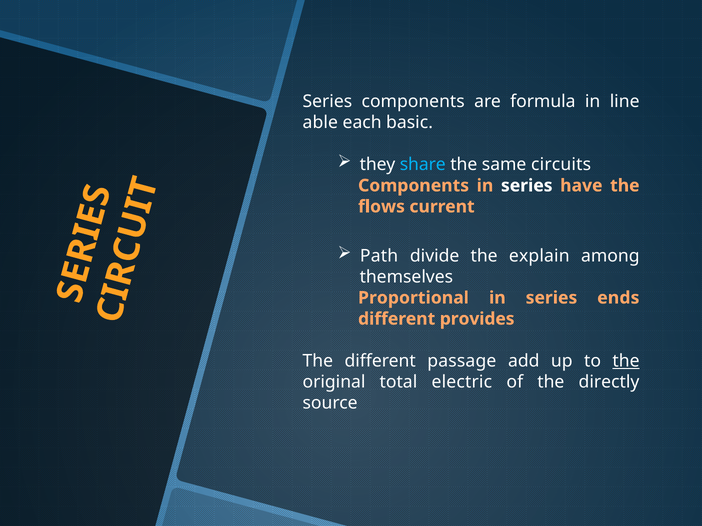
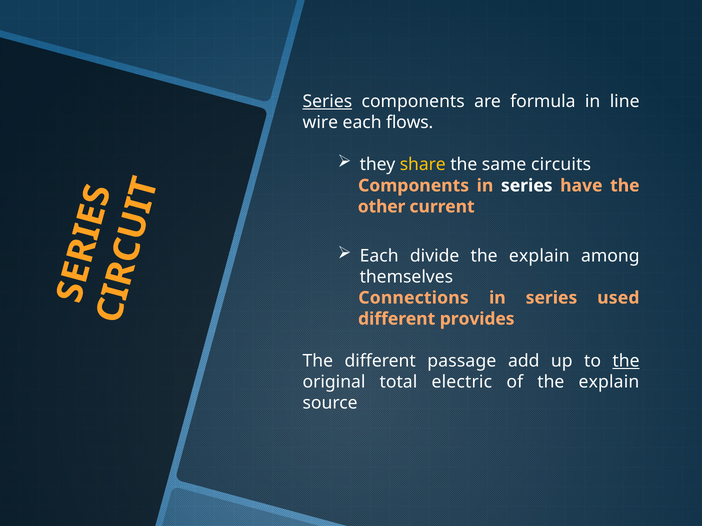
Series underline: none -> present (327, 102)
able: able -> wire (320, 123)
basic: basic -> flows (410, 123)
share colour: light blue -> yellow (423, 165)
flows: flows -> other (382, 207)
Path: Path -> Each (379, 256)
Proportional: Proportional -> Connections (413, 298)
ends: ends -> used (618, 298)
of the directly: directly -> explain (609, 382)
